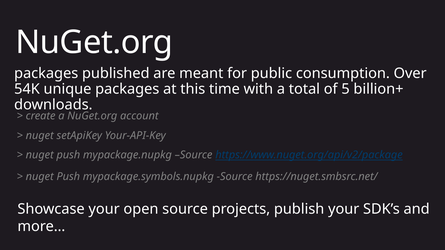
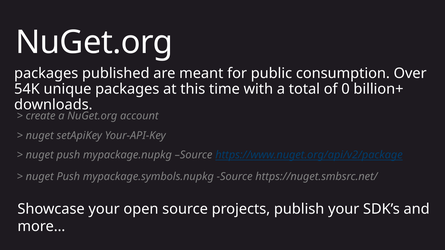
5: 5 -> 0 (346, 89)
